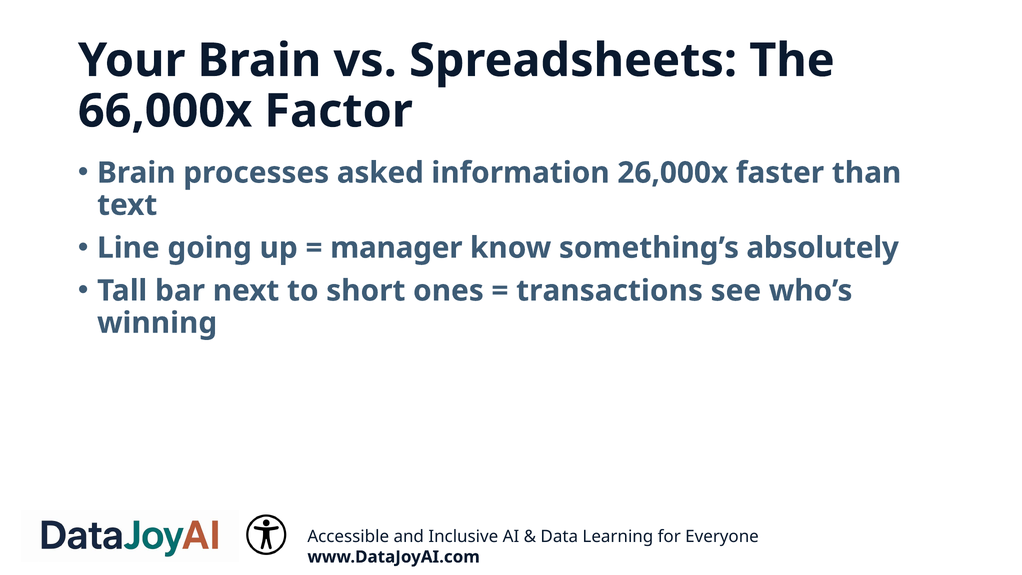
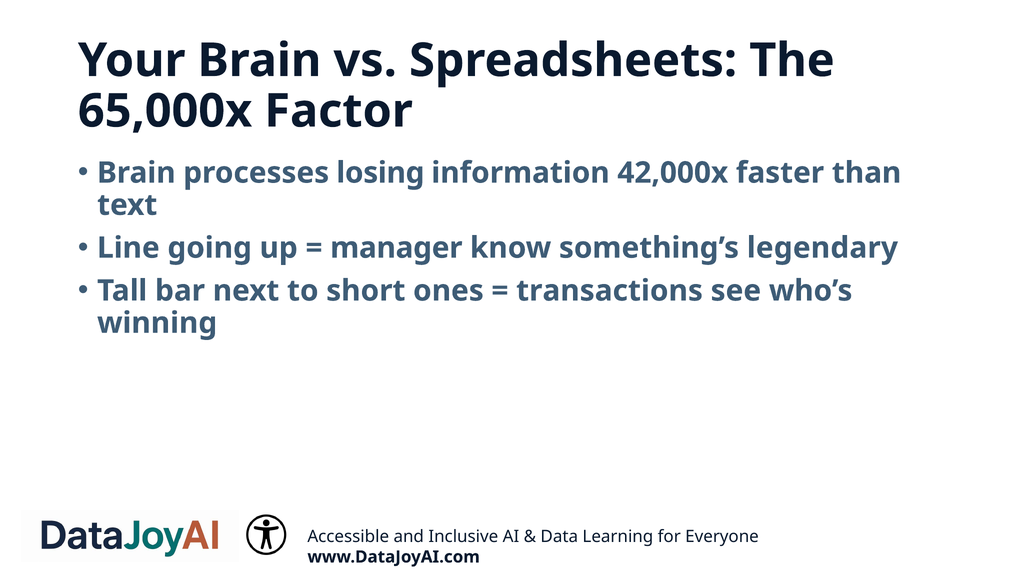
66,000x: 66,000x -> 65,000x (165, 111)
asked: asked -> losing (380, 173)
26,000x: 26,000x -> 42,000x (673, 173)
absolutely: absolutely -> legendary (822, 248)
